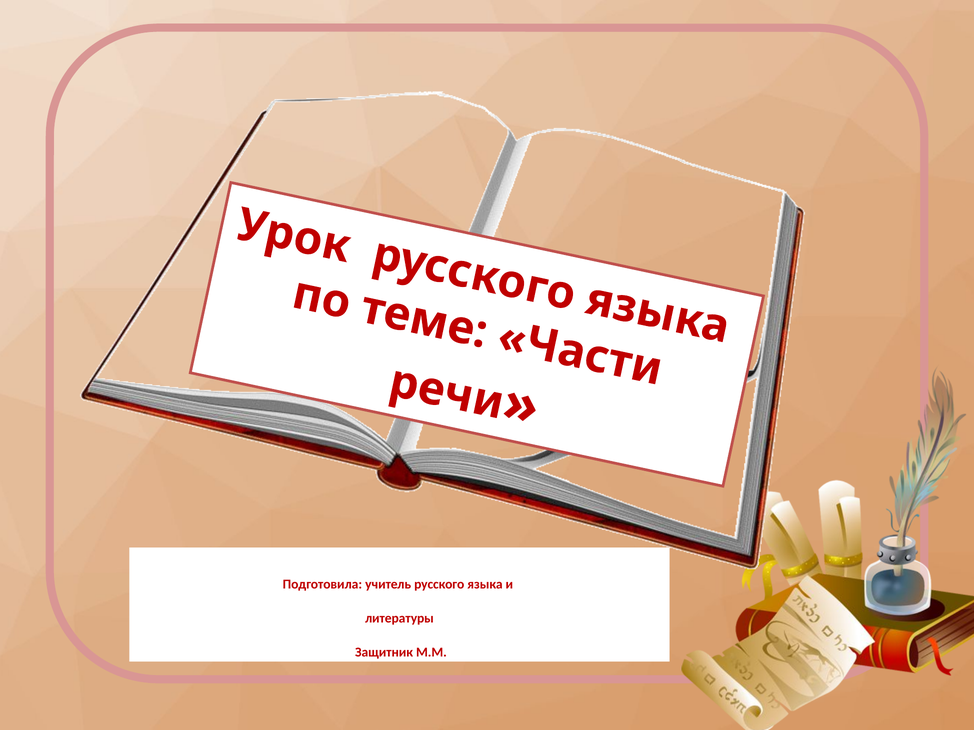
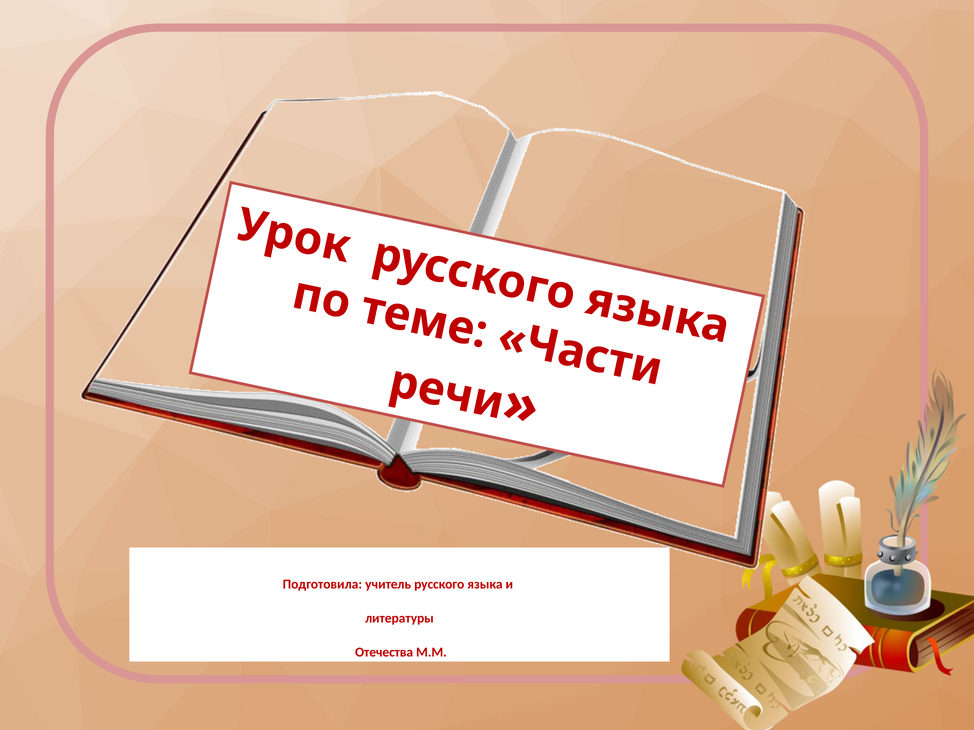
Защитник: Защитник -> Отечества (384, 653)
